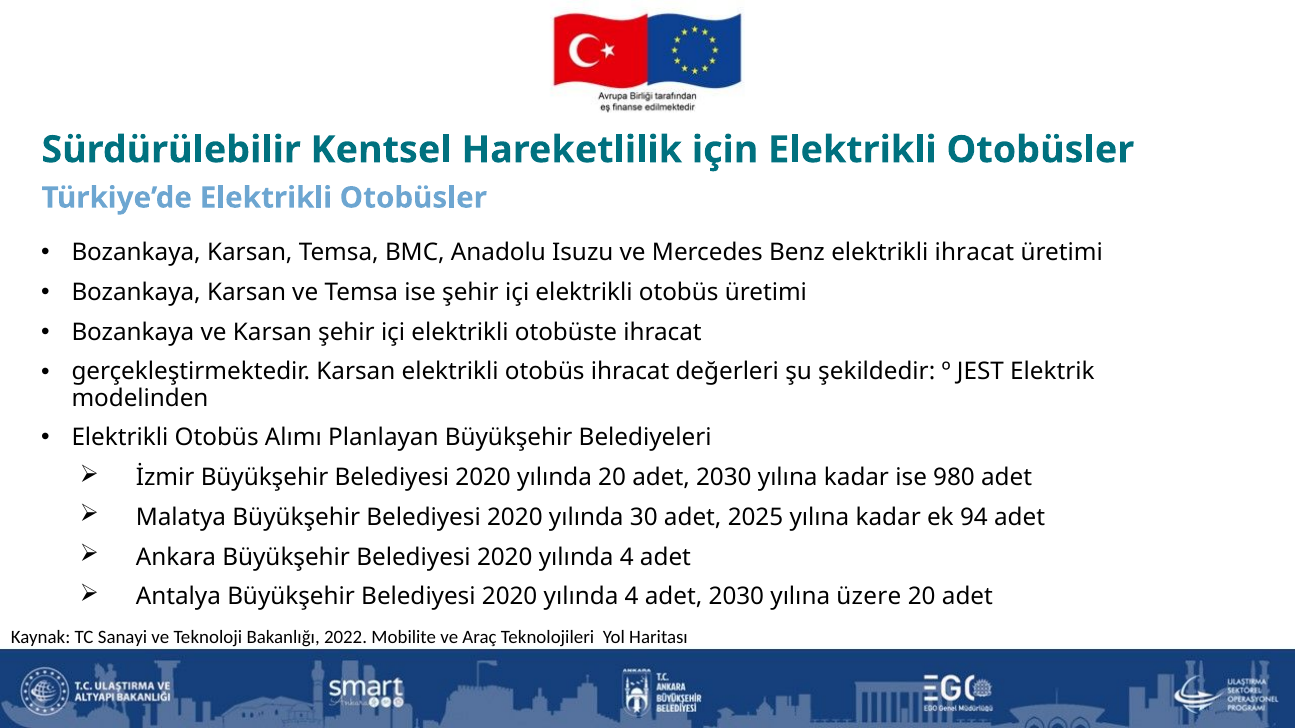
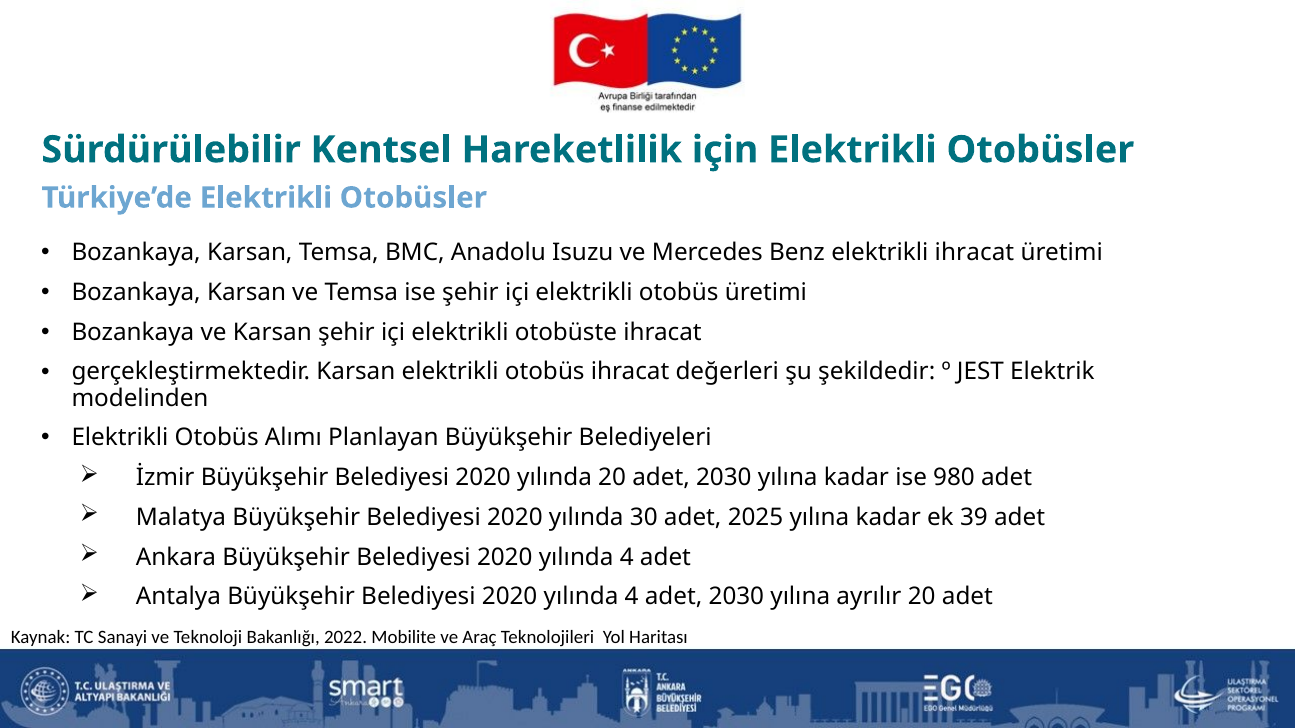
94: 94 -> 39 (974, 518)
üzere: üzere -> ayrılır (869, 597)
